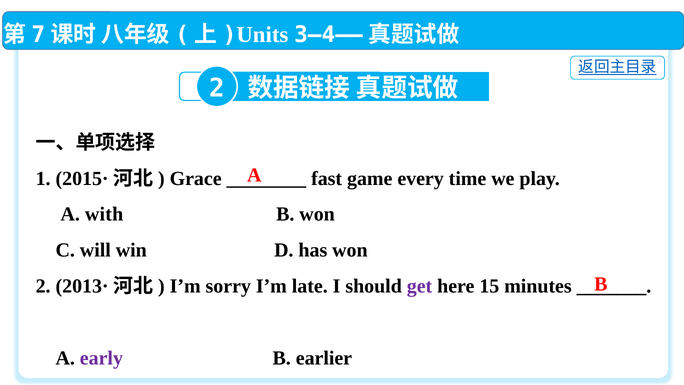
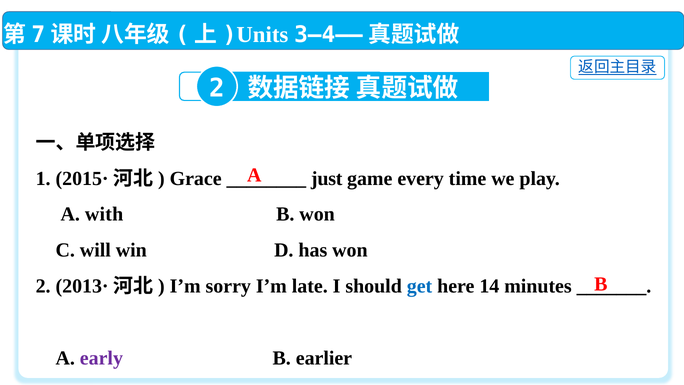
fast: fast -> just (327, 178)
get colour: purple -> blue (420, 286)
15: 15 -> 14 (489, 286)
